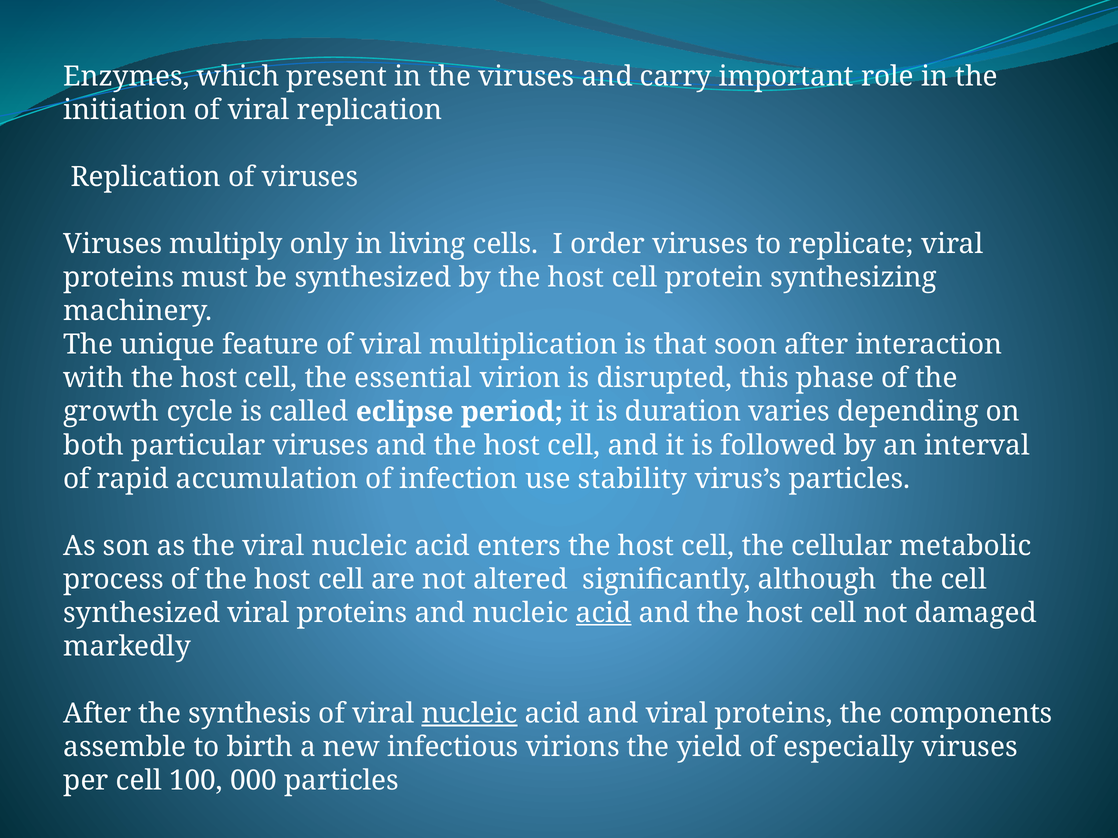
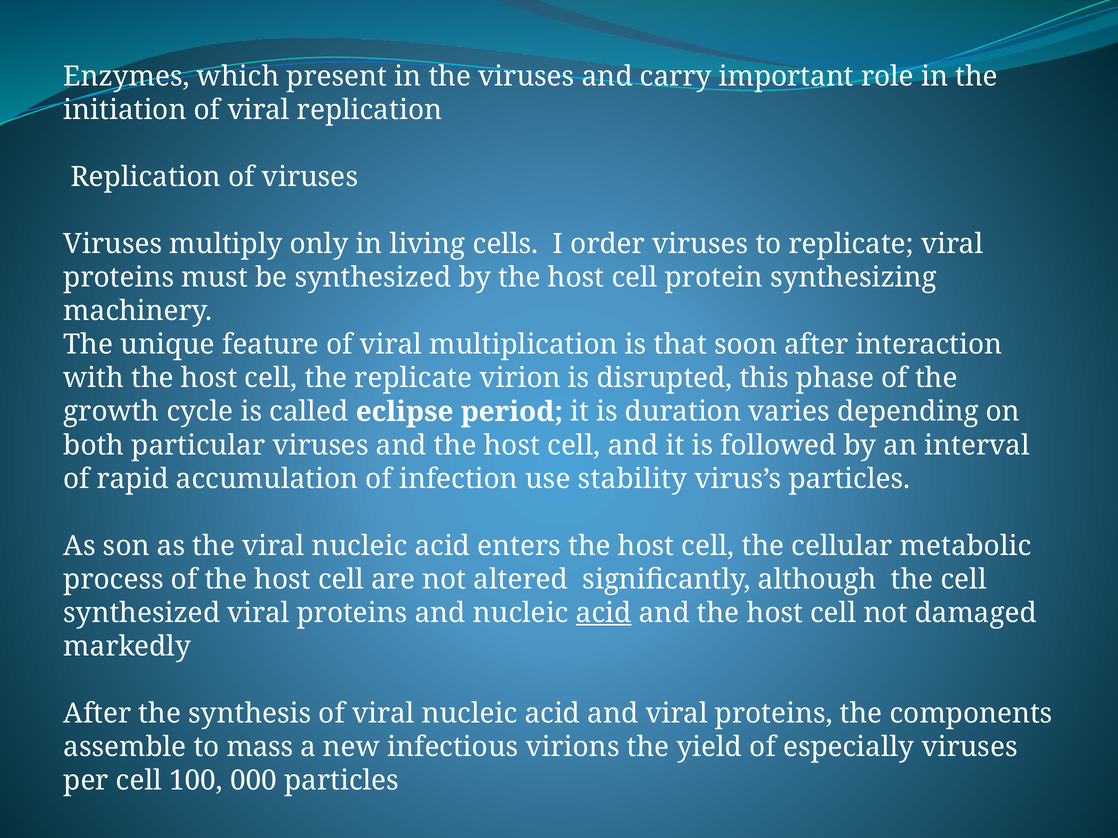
the essential: essential -> replicate (413, 378)
nucleic underline: present -> none (470, 714)
birth: birth -> mass (260, 747)
